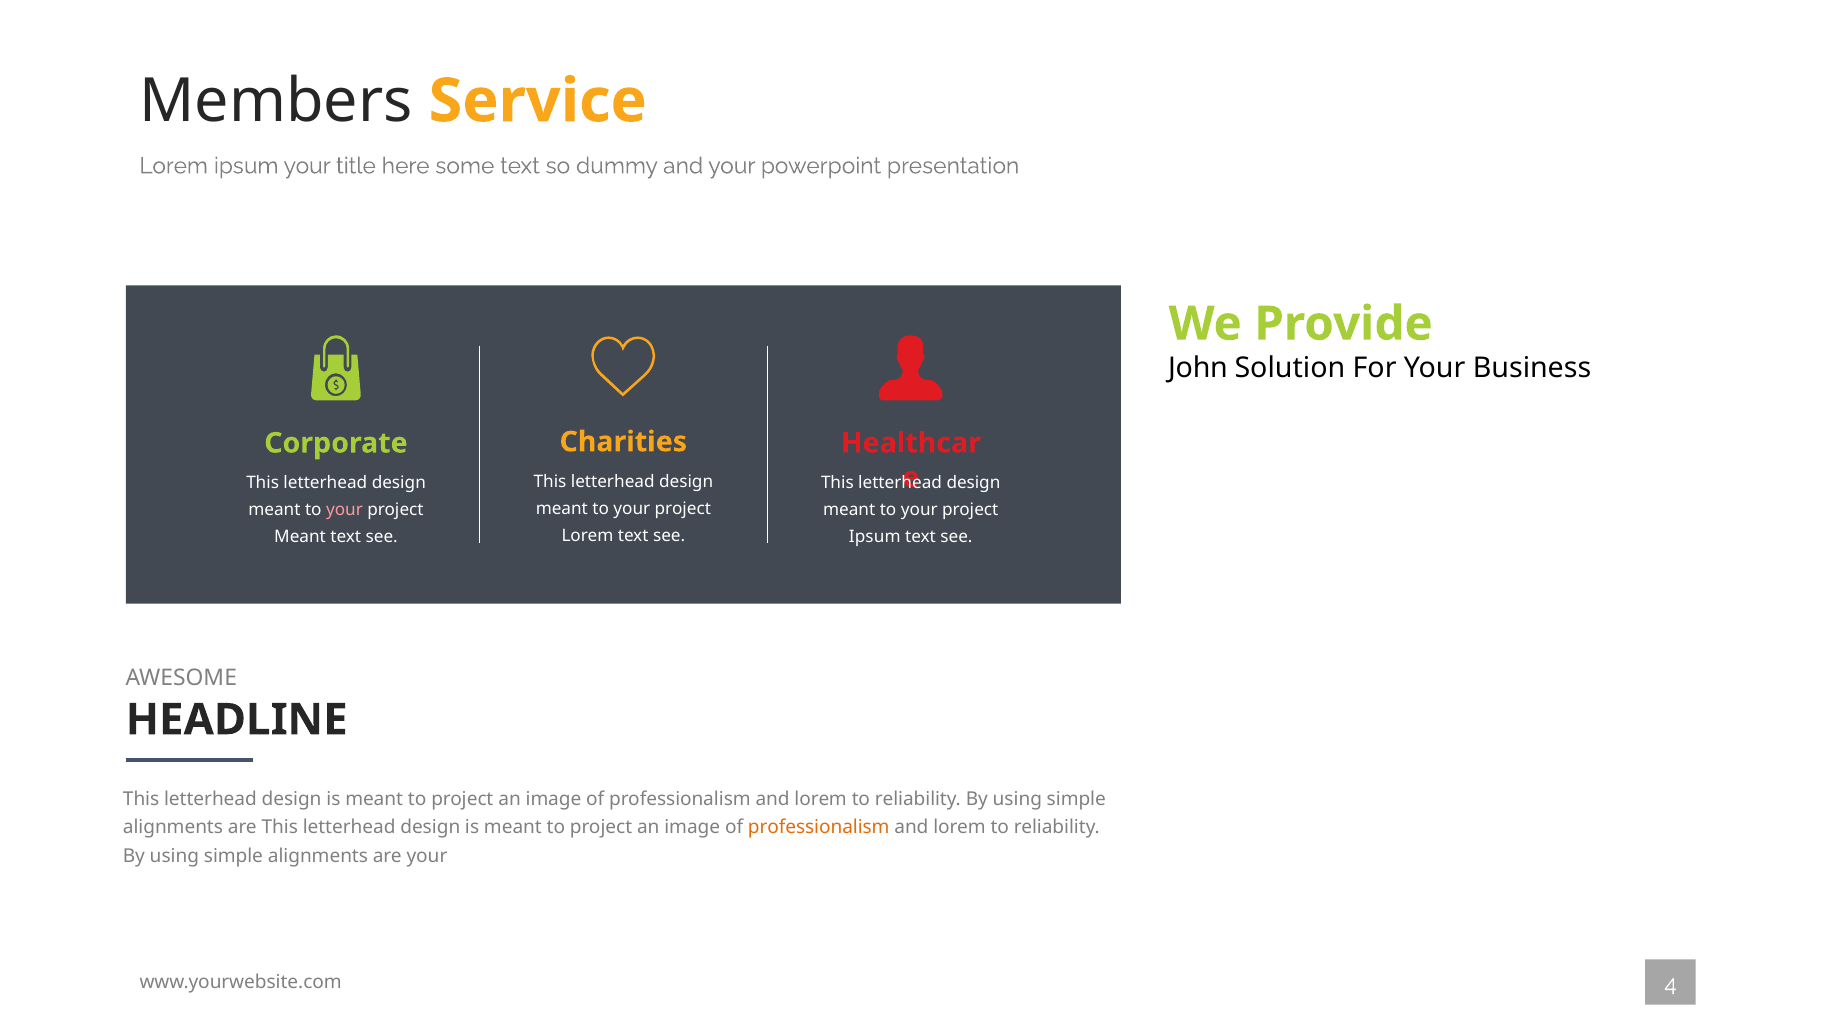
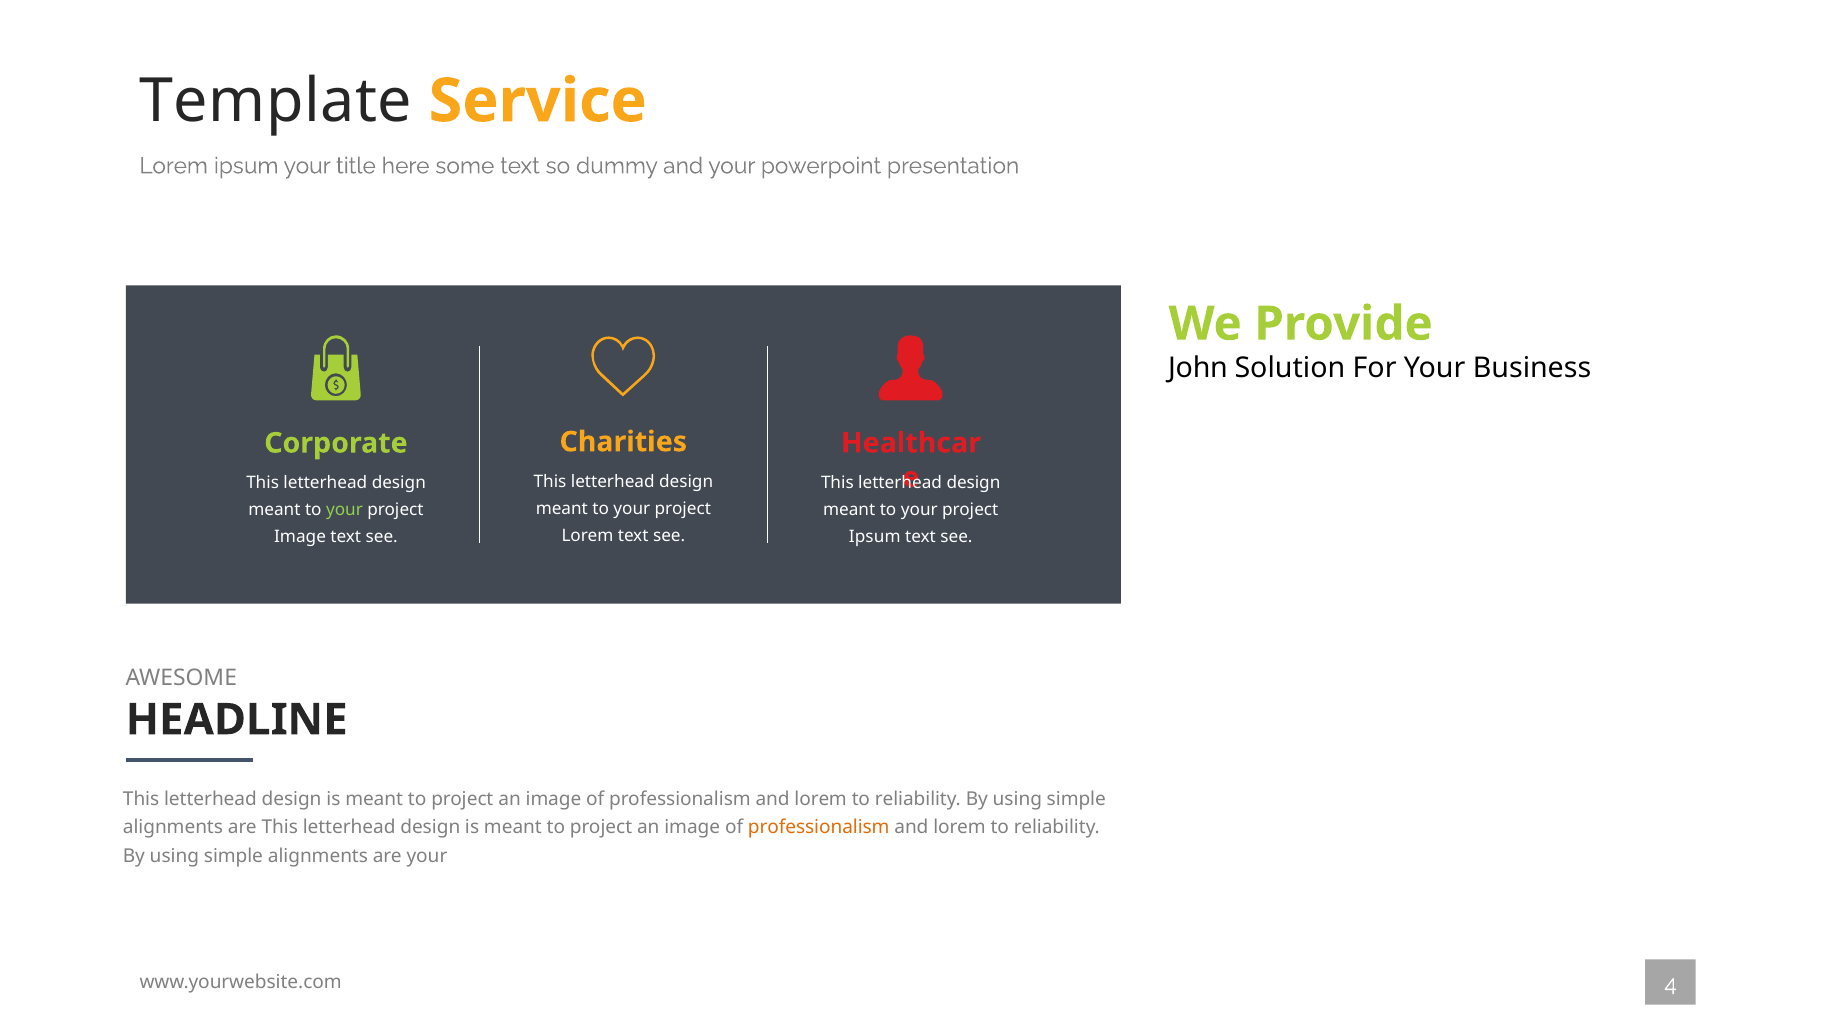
Members: Members -> Template (276, 101)
your colour: pink -> light green (345, 510)
Meant: Meant -> Image (300, 536)
